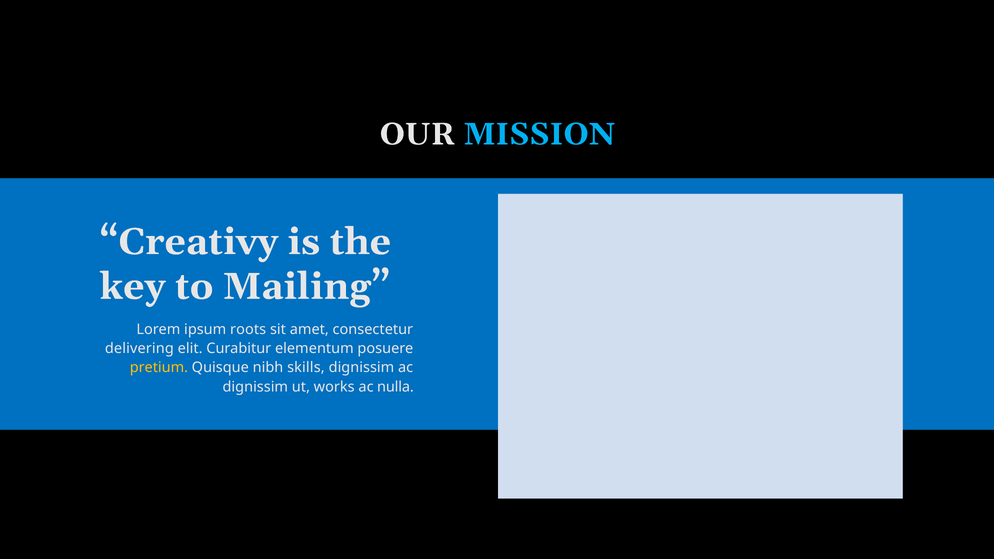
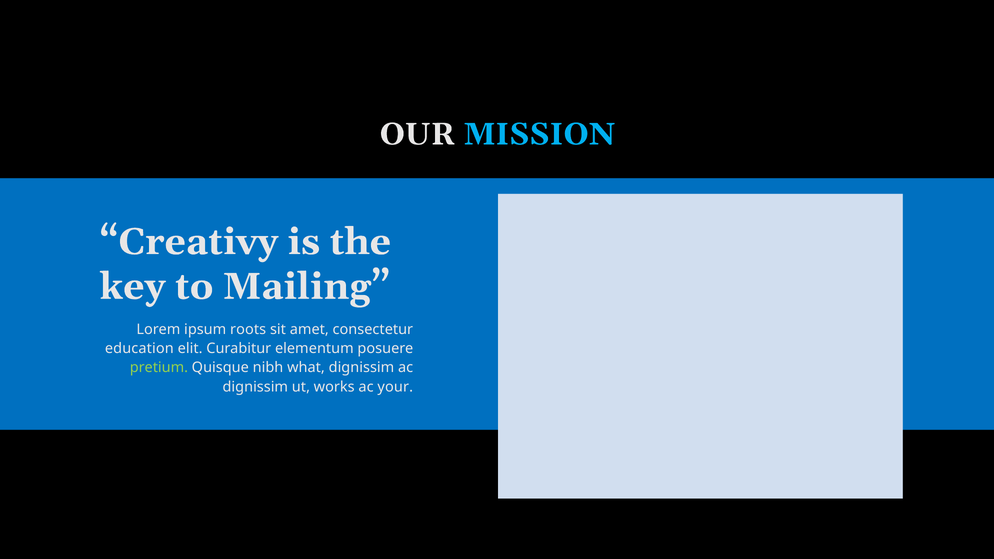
delivering: delivering -> education (139, 349)
pretium colour: yellow -> light green (159, 368)
skills: skills -> what (306, 368)
nulla: nulla -> your (395, 387)
